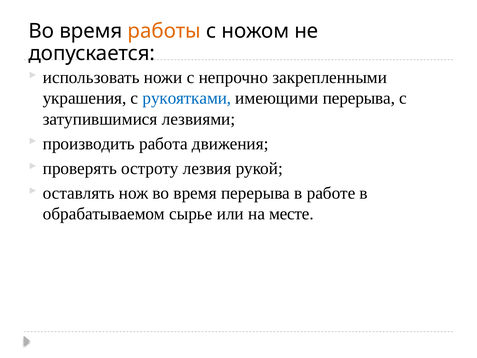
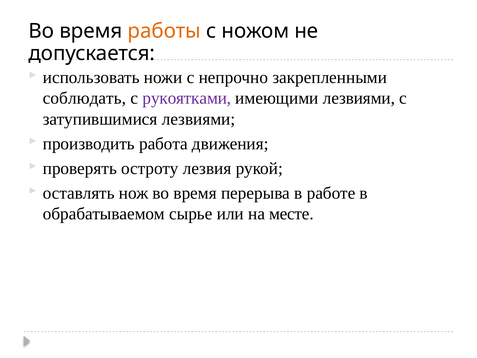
украшения: украшения -> соблюдать (85, 98)
рукоятками colour: blue -> purple (187, 98)
имеющими перерыва: перерыва -> лезвиями (359, 98)
